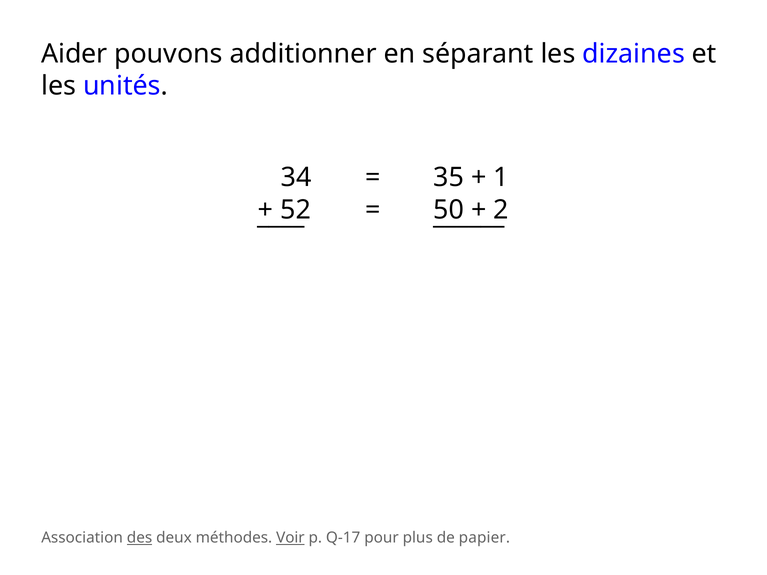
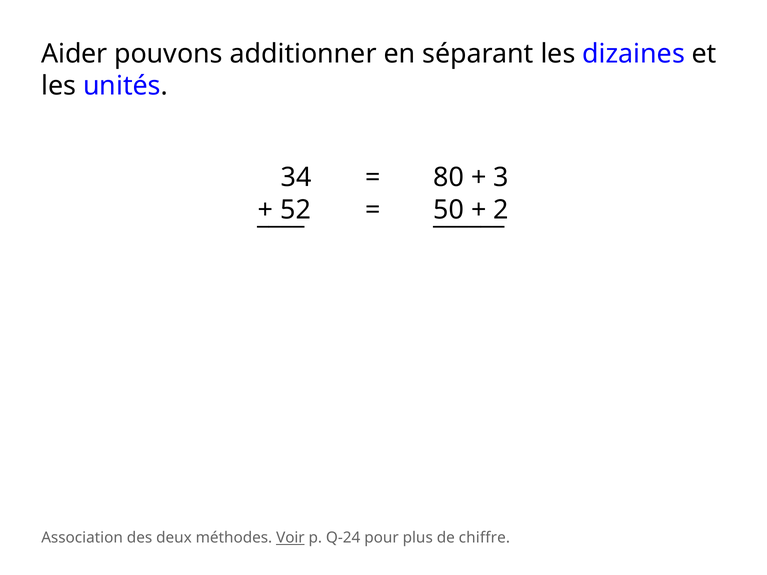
35: 35 -> 80 (449, 177)
1: 1 -> 3 (501, 177)
des underline: present -> none (140, 538)
Q-17: Q-17 -> Q-24 (343, 538)
papier: papier -> chiffre (484, 538)
